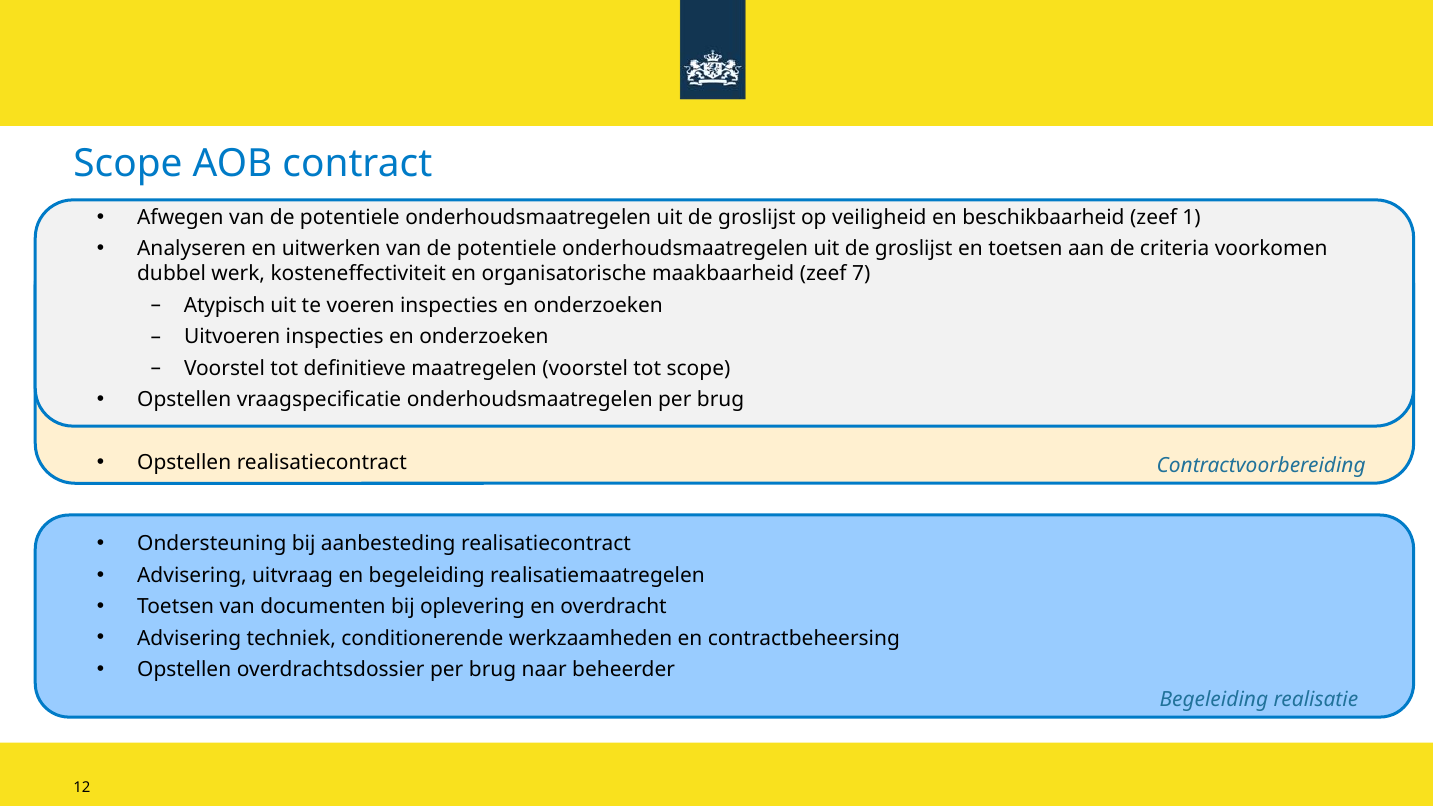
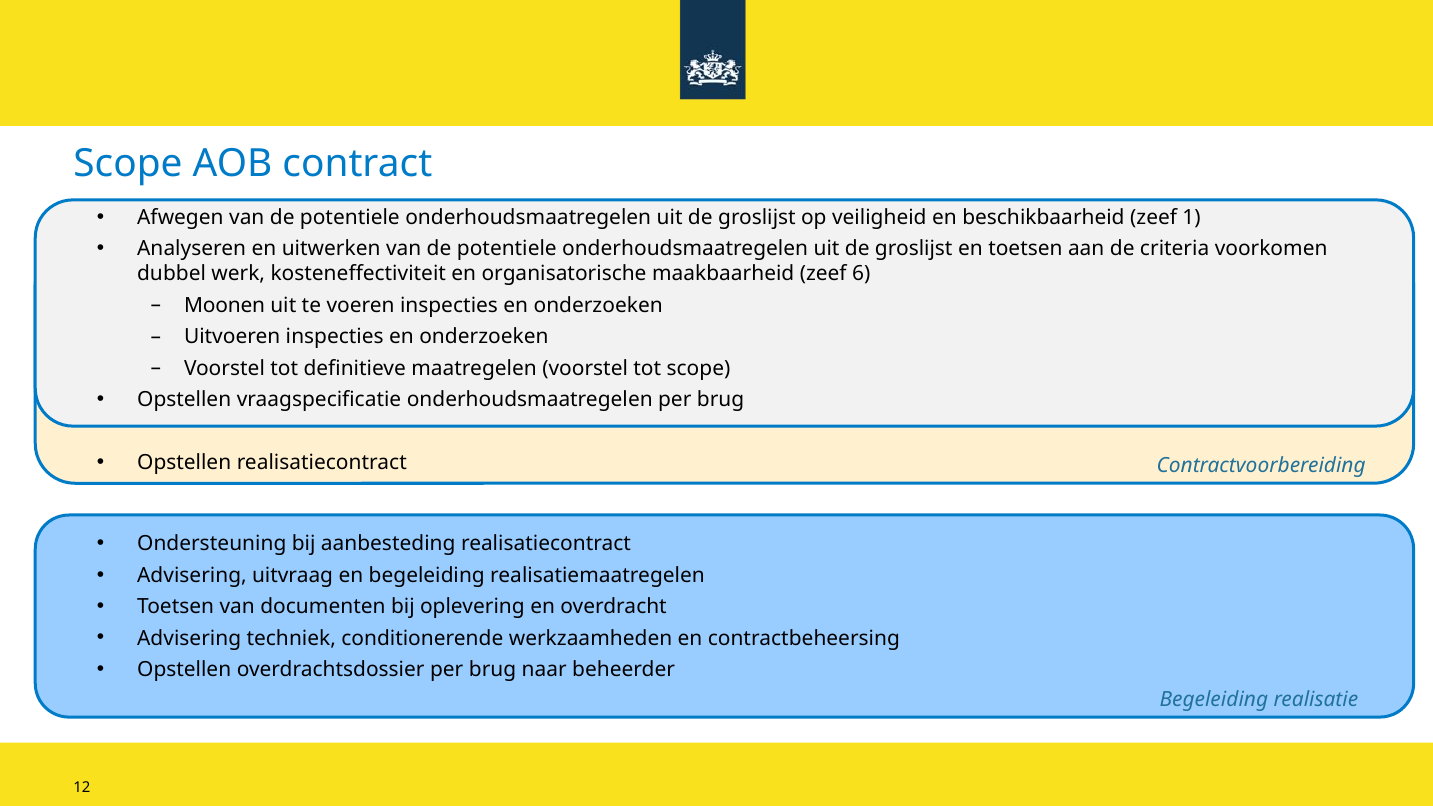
7: 7 -> 6 (861, 274)
Atypisch: Atypisch -> Moonen (225, 305)
